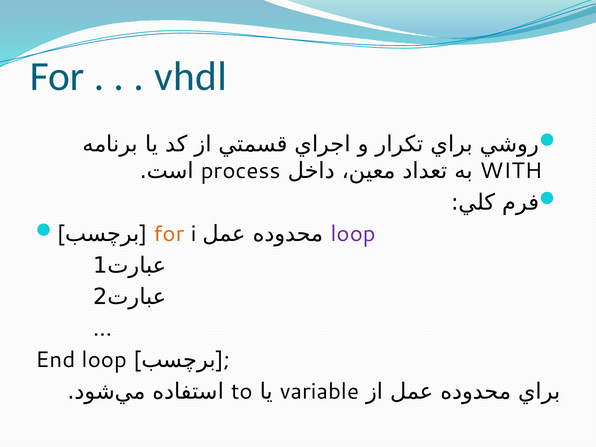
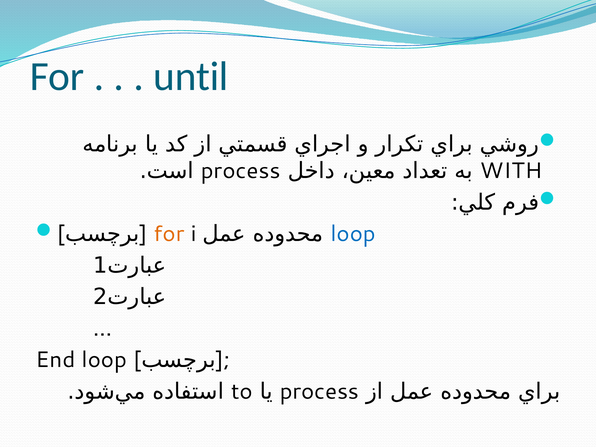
vhdl: vhdl -> until (191, 77)
loop colour: purple -> blue (353, 234)
variable: variable -> process (319, 391)
